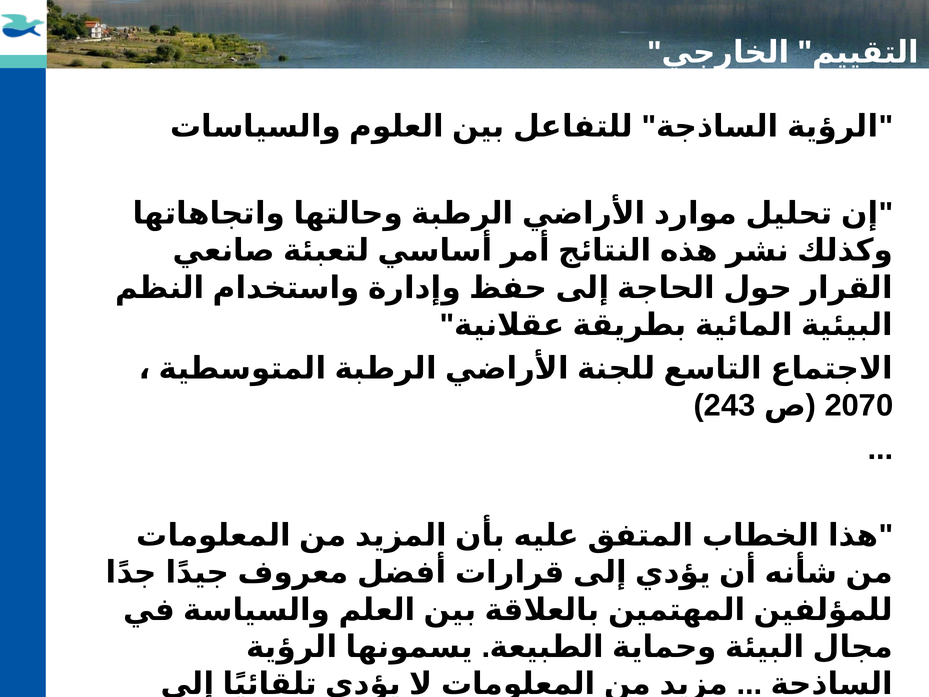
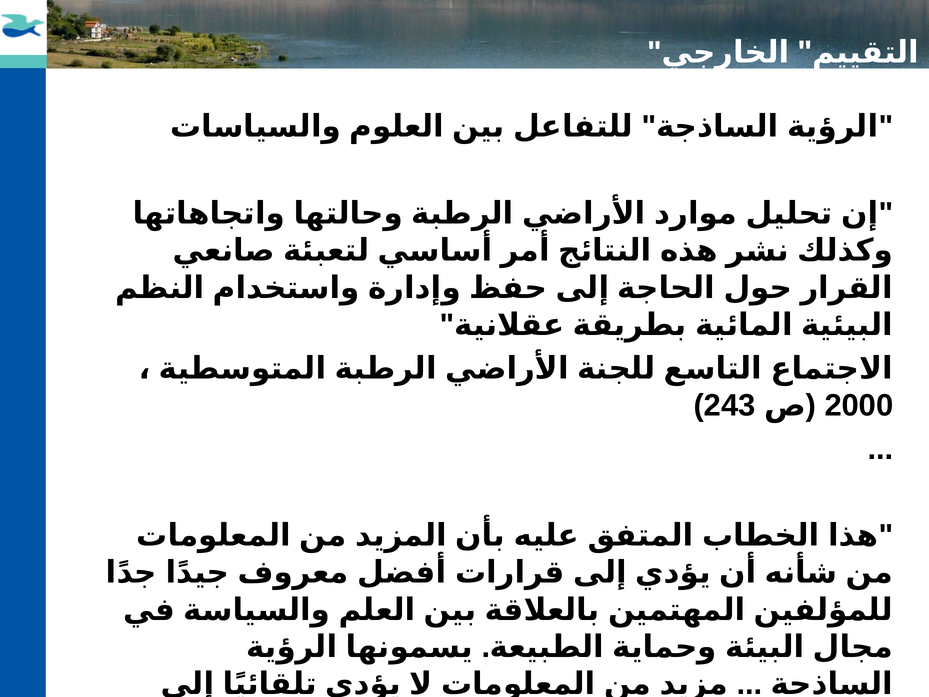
2070: 2070 -> 2000 (859, 405)
